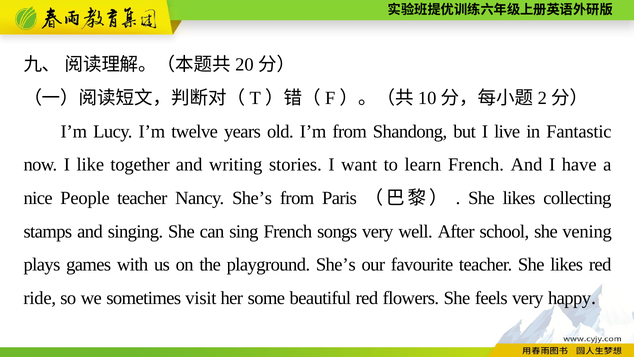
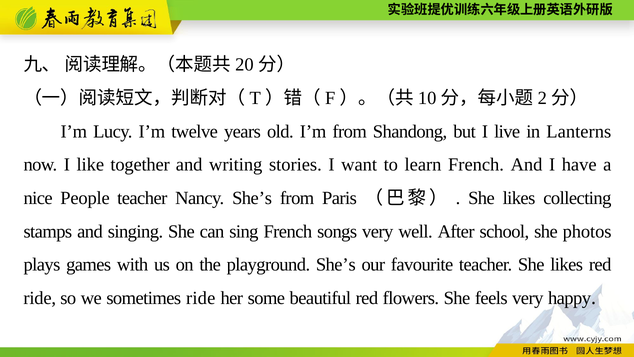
Fantastic: Fantastic -> Lanterns (579, 131)
vening: vening -> photos (587, 231)
sometimes visit: visit -> ride (201, 298)
